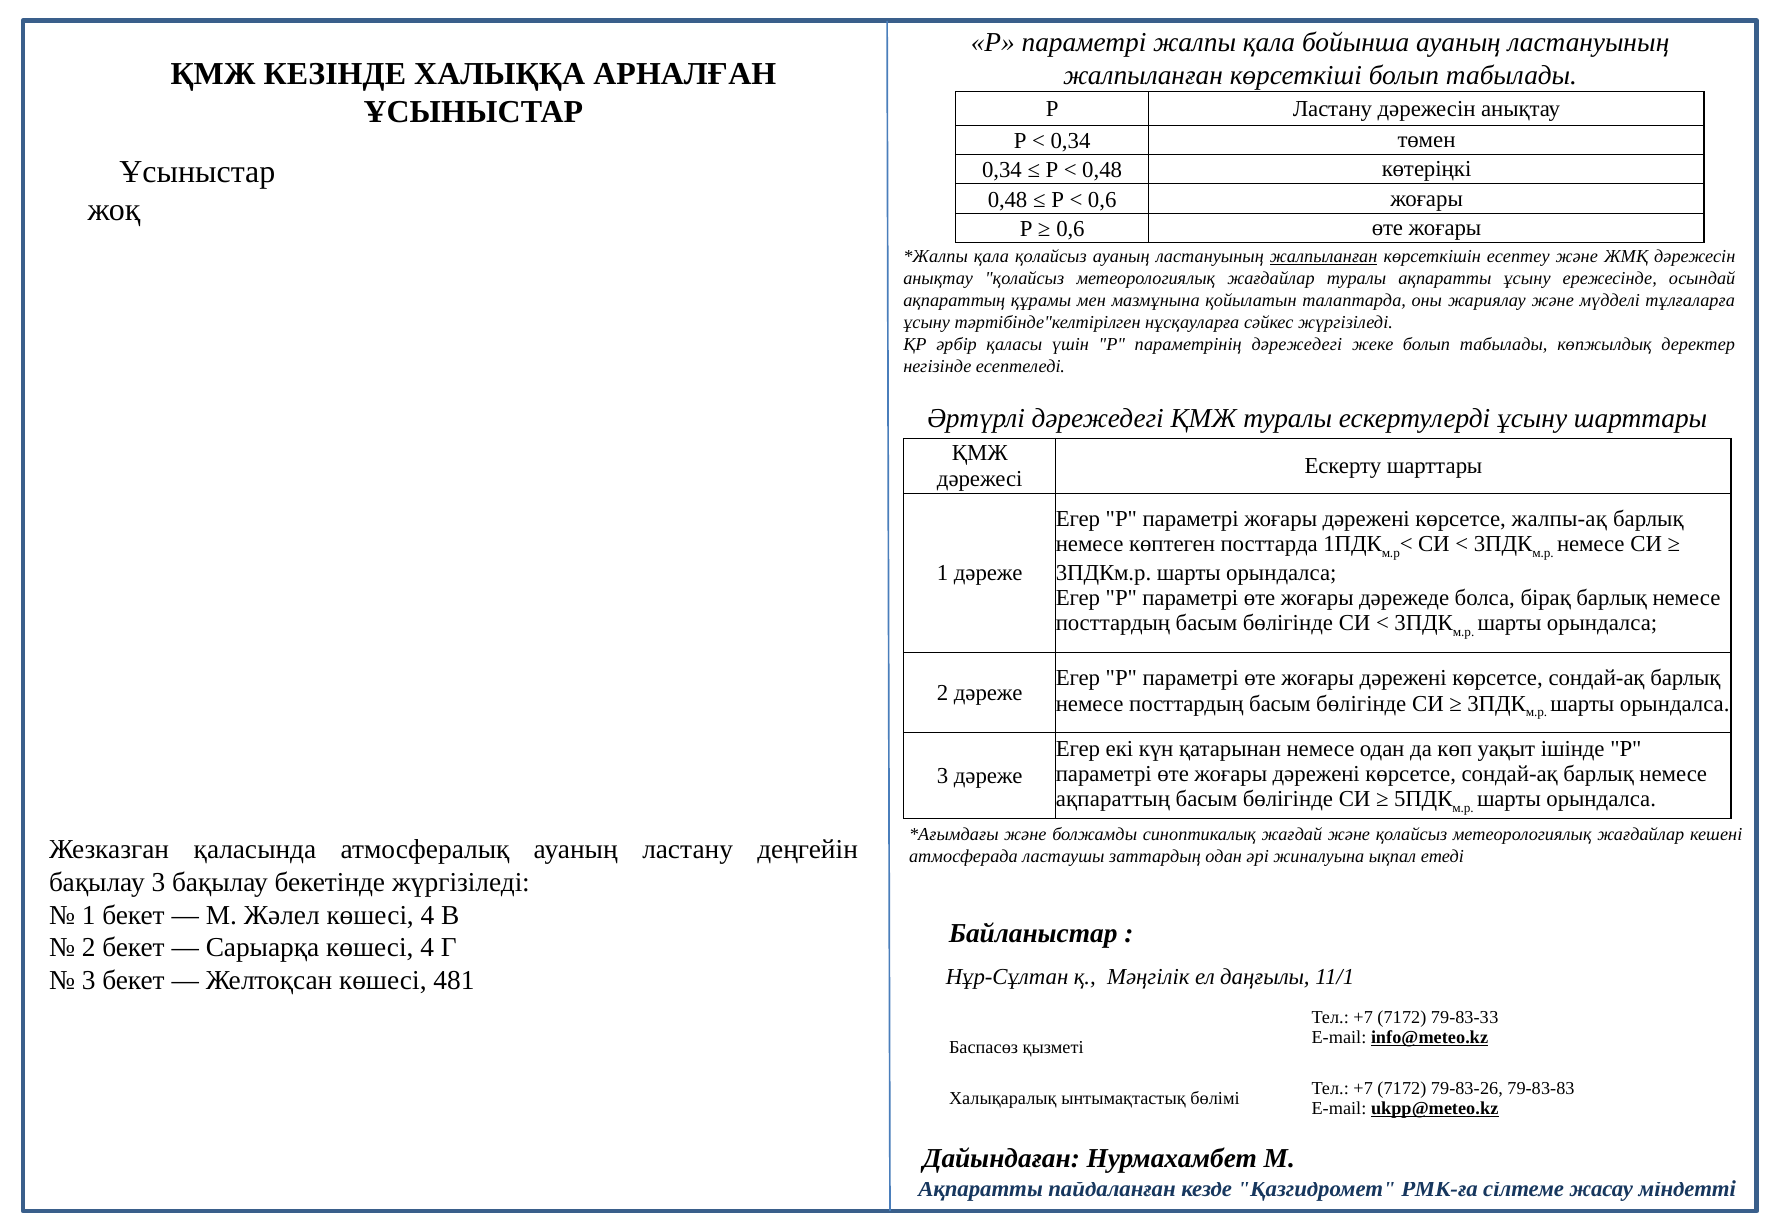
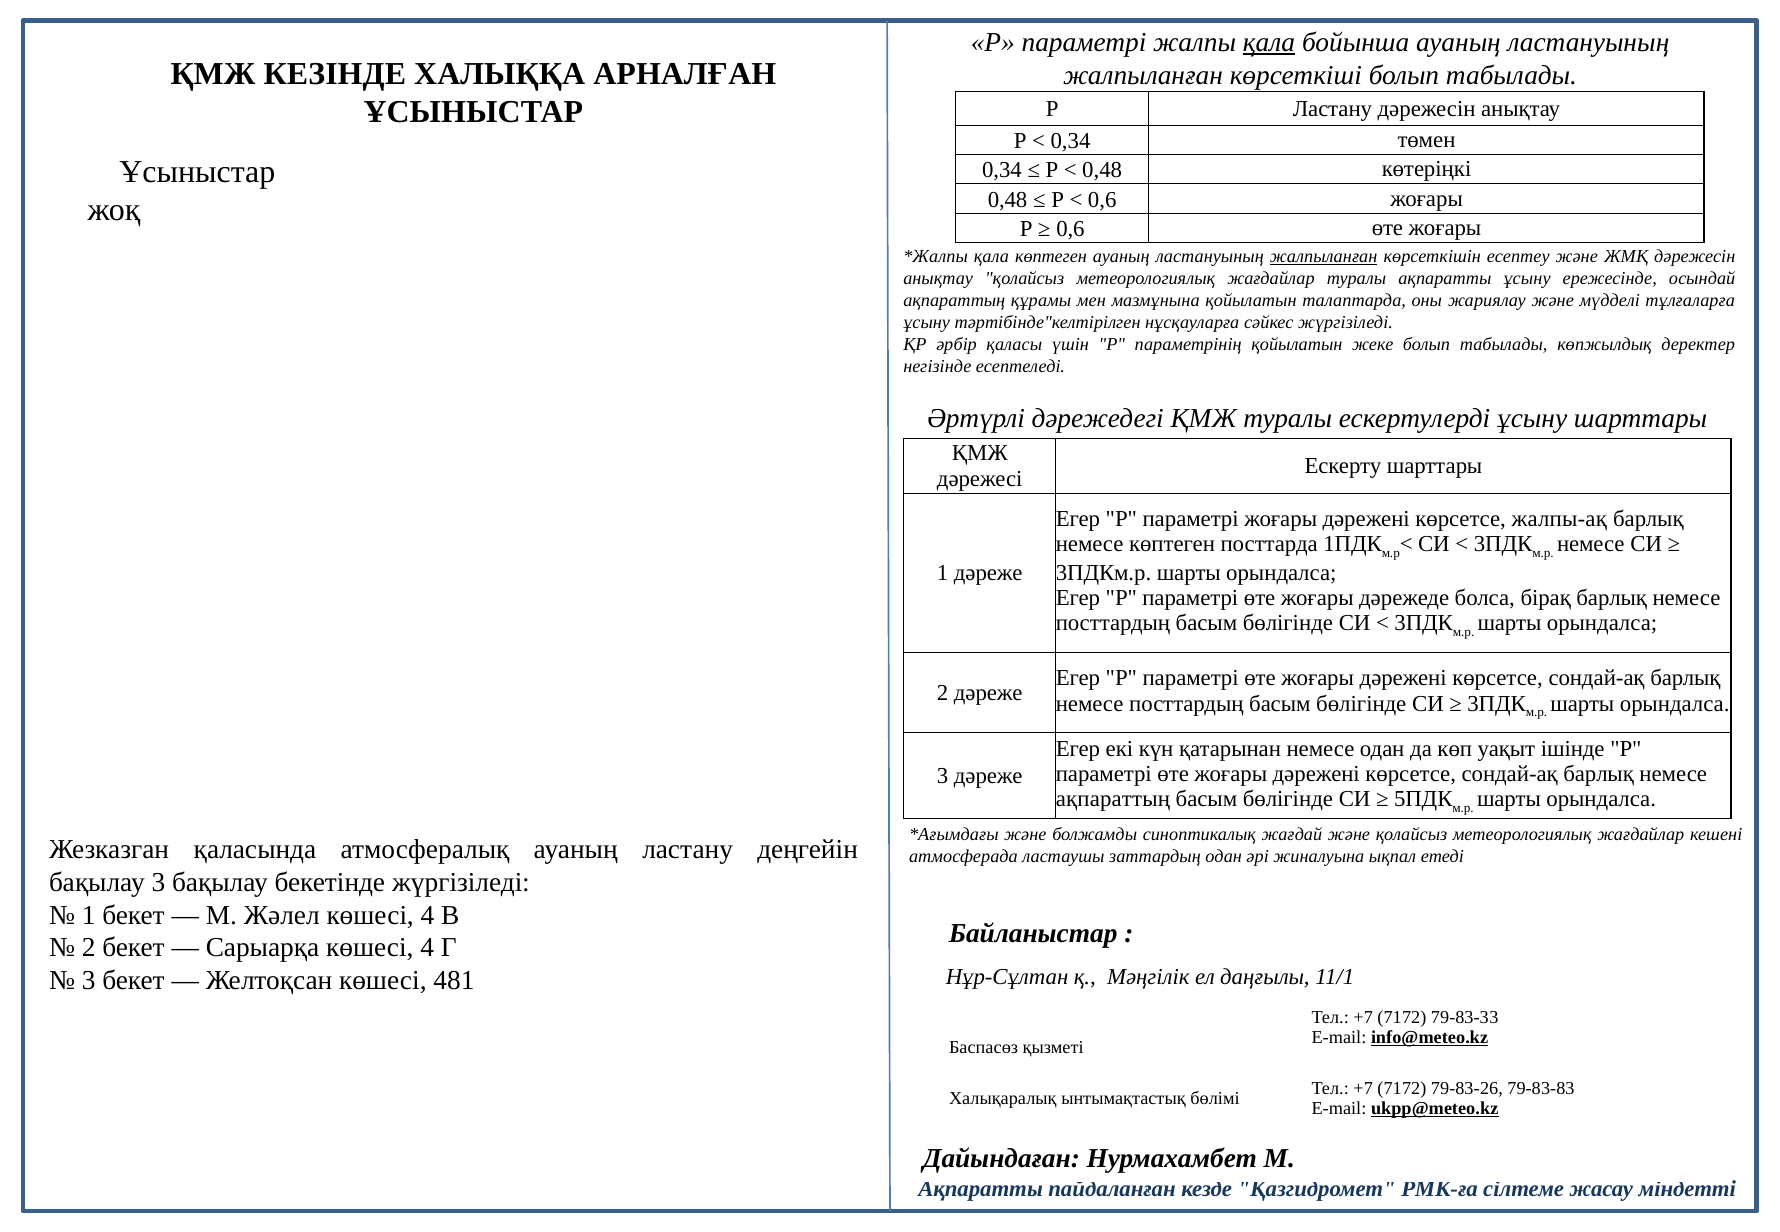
қала underline: none -> present (1269, 42)
қала қолайсыз: қолайсыз -> көптеген (1051, 257)
параметрінің дәрежедегі: дәрежедегі -> қойылатын (1297, 344)
